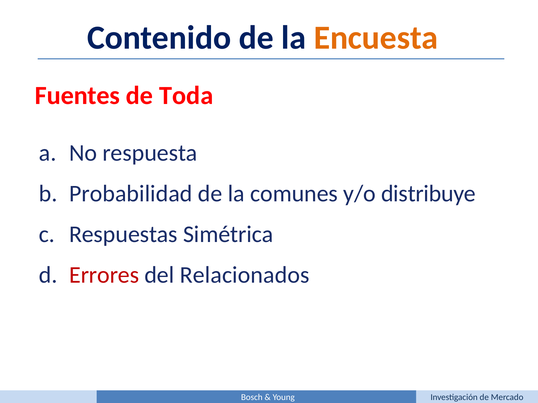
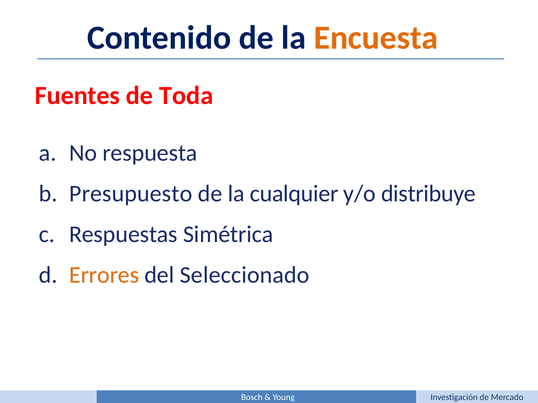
Probabilidad: Probabilidad -> Presupuesto (131, 194)
comunes: comunes -> cualquier (294, 194)
Errores colour: red -> orange (104, 275)
Relacionados: Relacionados -> Seleccionado (245, 275)
